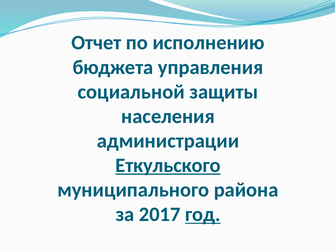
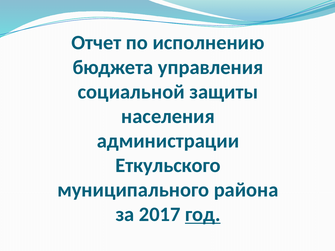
Еткульского underline: present -> none (168, 166)
